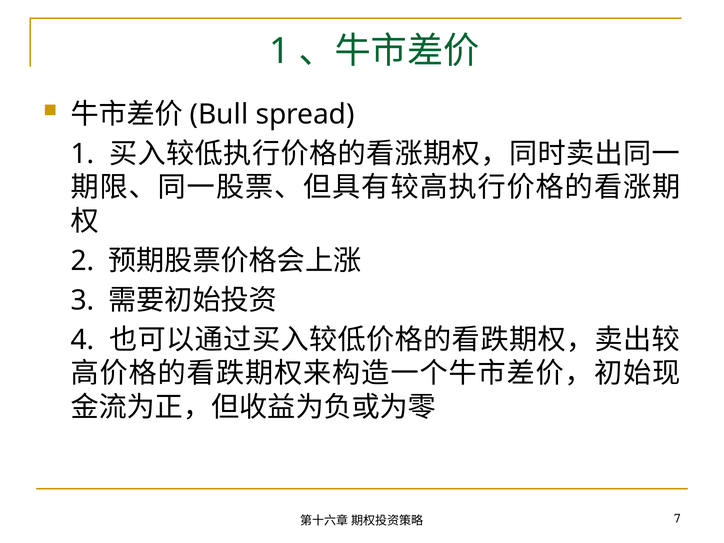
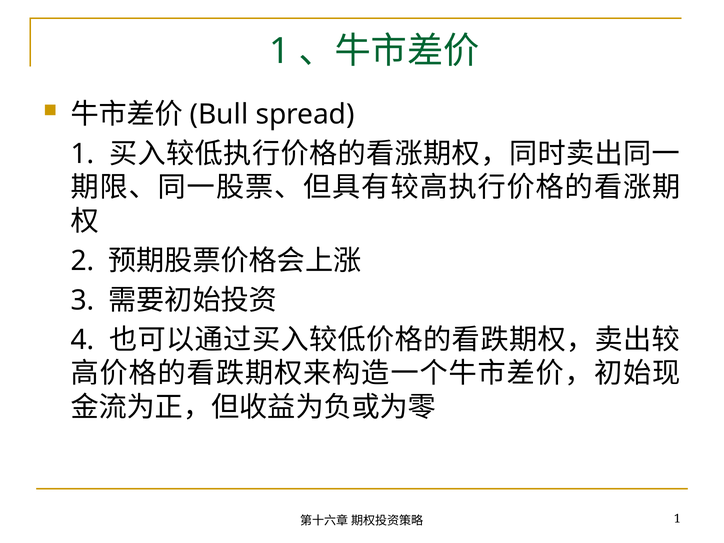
7: 7 -> 1 (677, 519)
